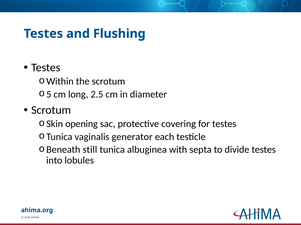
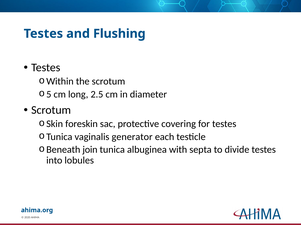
opening: opening -> foreskin (81, 124)
still: still -> join (90, 150)
